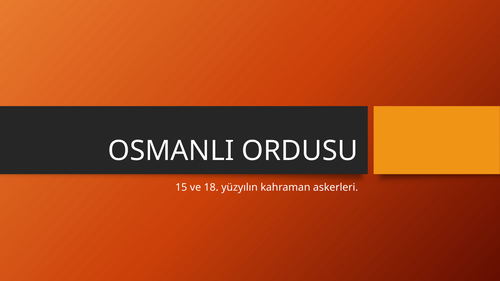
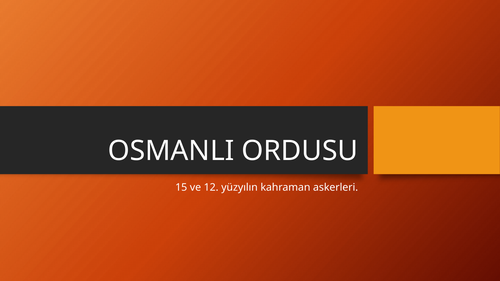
18: 18 -> 12 (211, 188)
